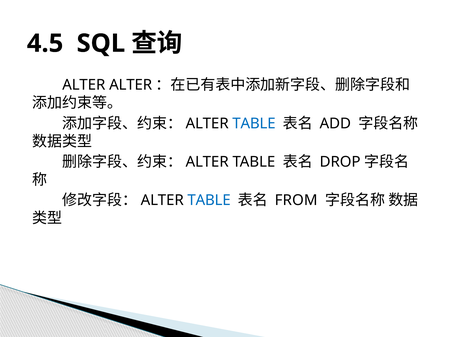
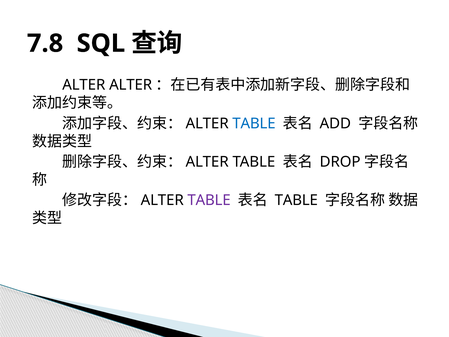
4.5: 4.5 -> 7.8 (45, 43)
TABLE colour: blue -> purple (209, 200)
FROM: FROM -> TABLE (296, 200)
